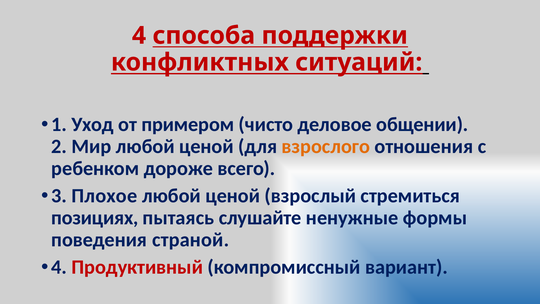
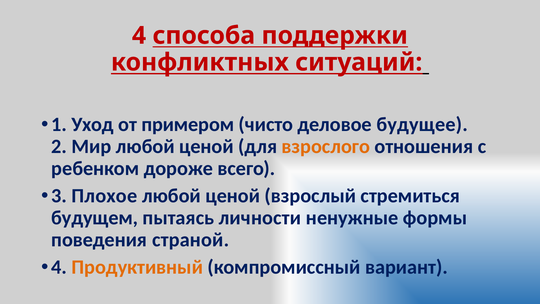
общении: общении -> будущее (422, 124)
позициях: позициях -> будущем (95, 218)
слушайте: слушайте -> личности (260, 218)
Продуктивный colour: red -> orange (137, 267)
